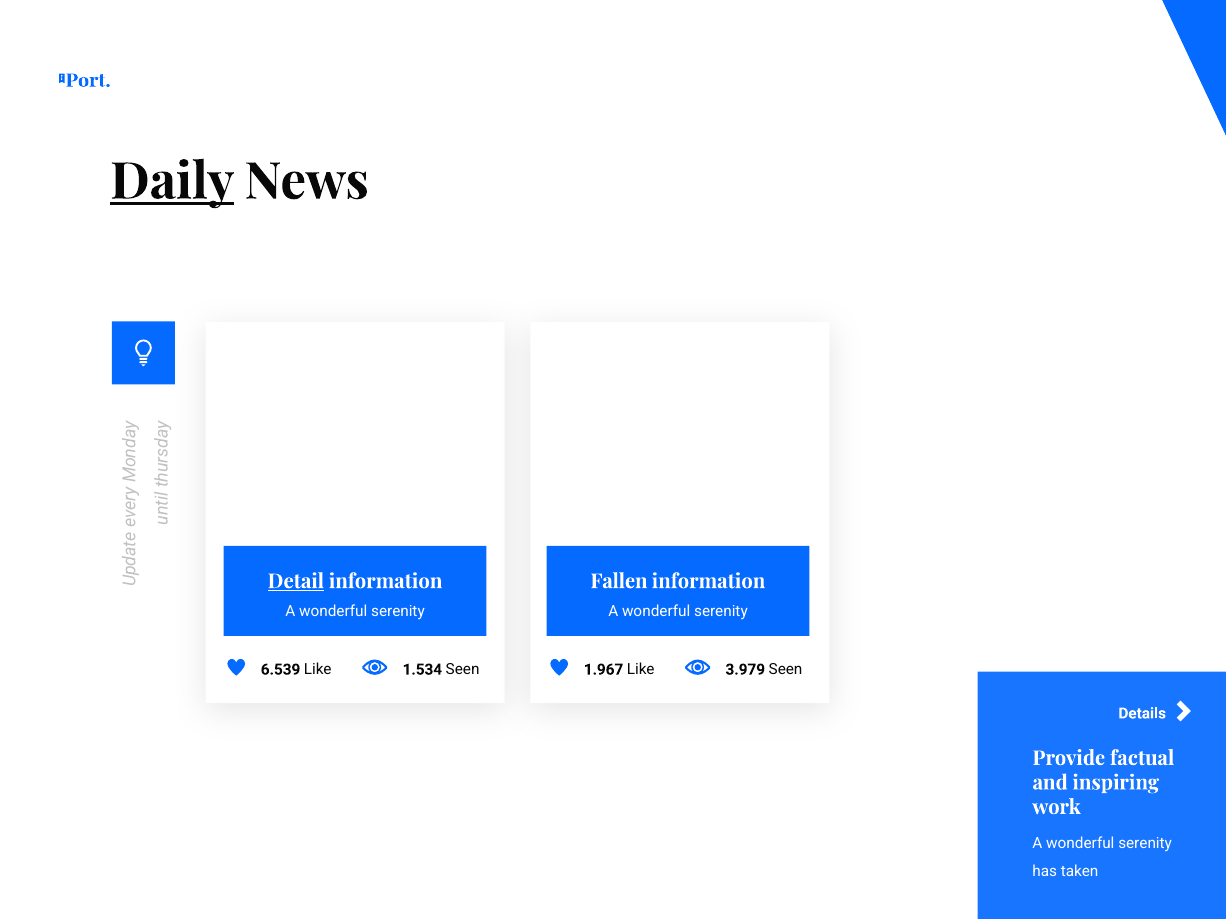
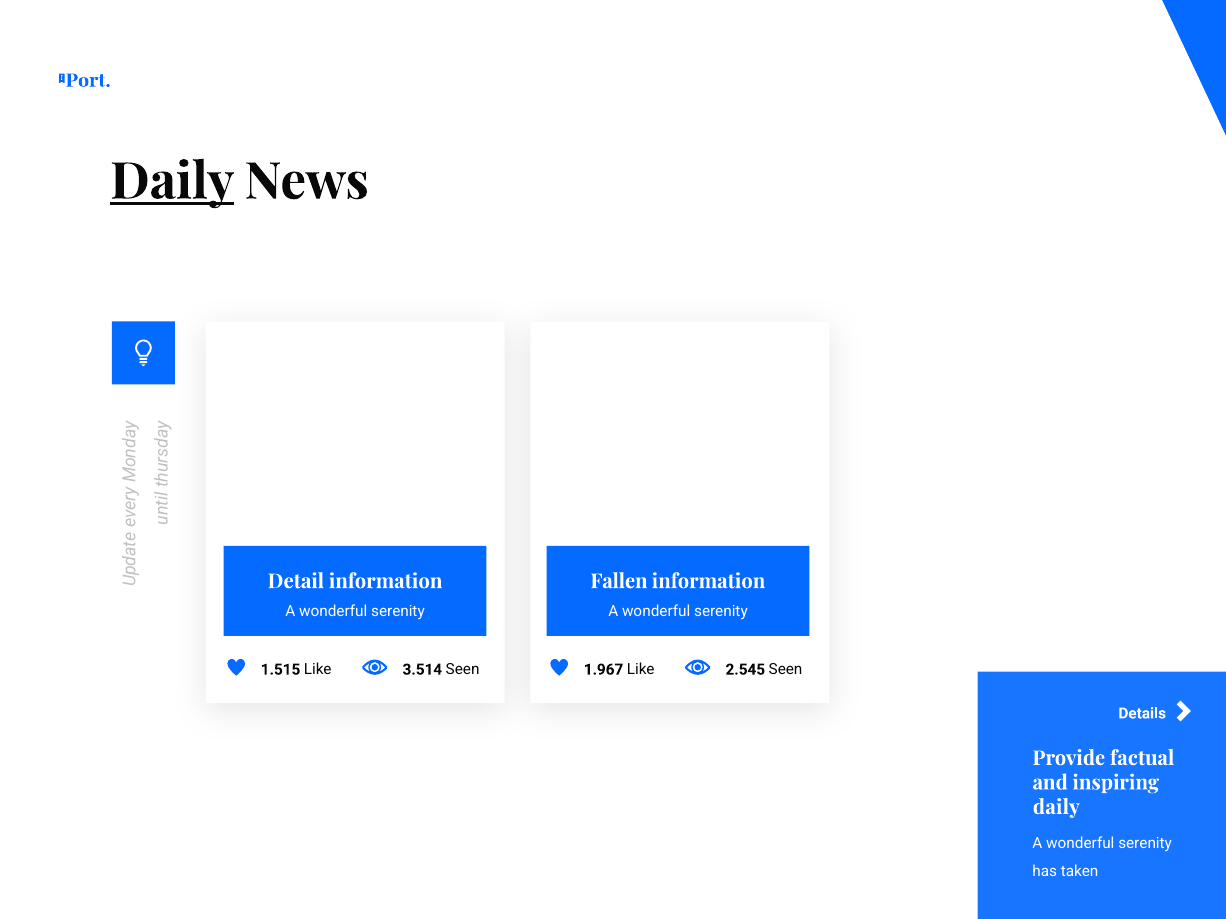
Detail underline: present -> none (296, 582)
6.539: 6.539 -> 1.515 (281, 670)
1.534: 1.534 -> 3.514 (422, 670)
3.979: 3.979 -> 2.545 (745, 670)
work: work -> daily (1056, 808)
